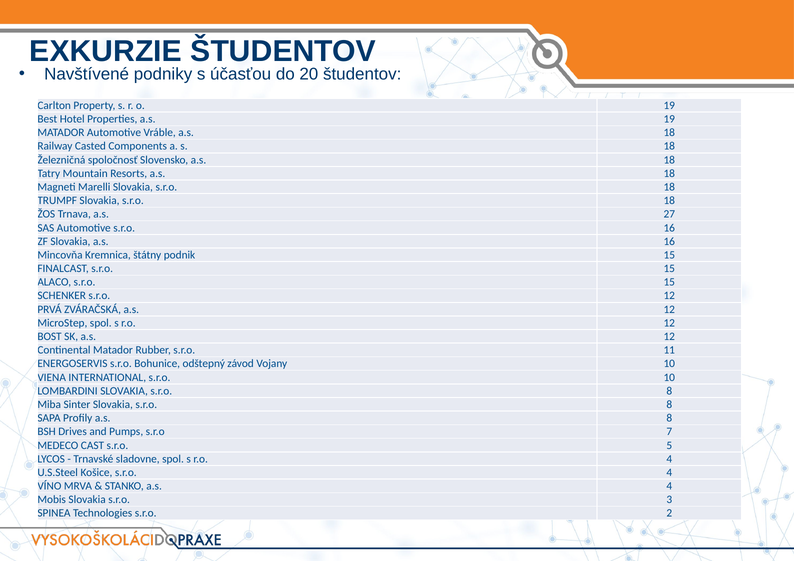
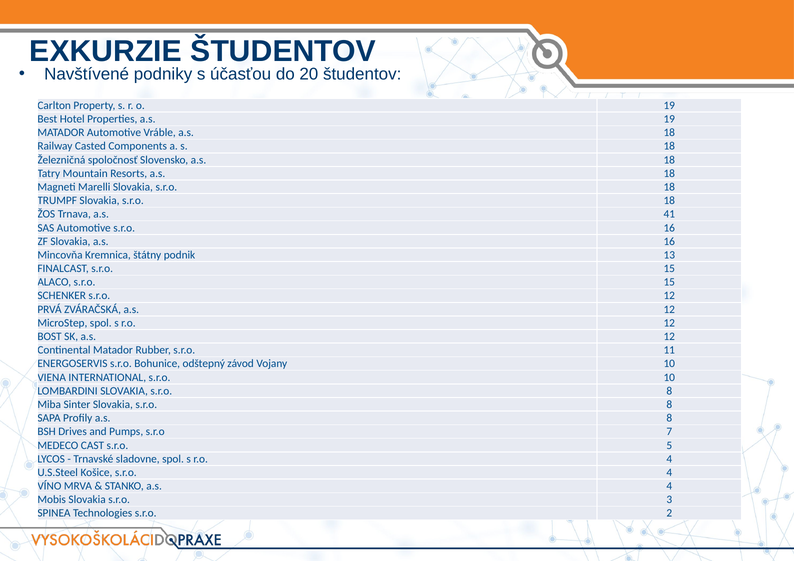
27: 27 -> 41 (669, 215)
podnik 15: 15 -> 13 (669, 255)
